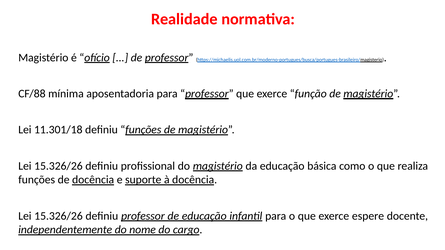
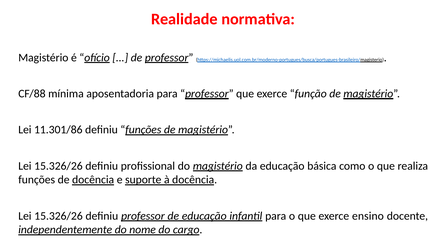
11.301/18: 11.301/18 -> 11.301/86 (58, 130)
espere: espere -> ensino (368, 216)
